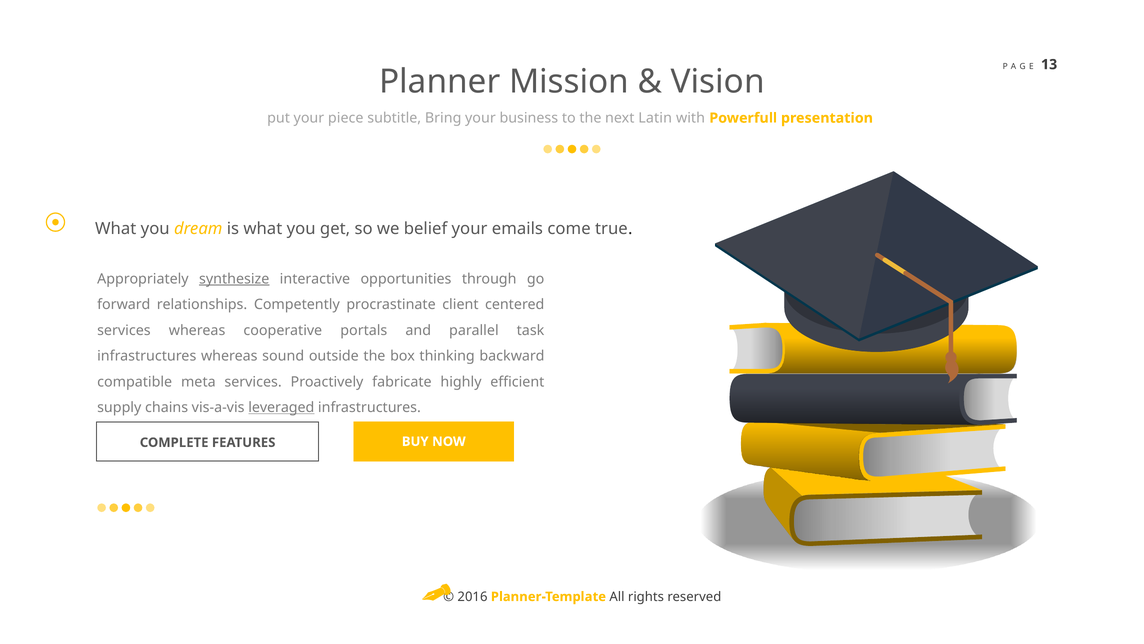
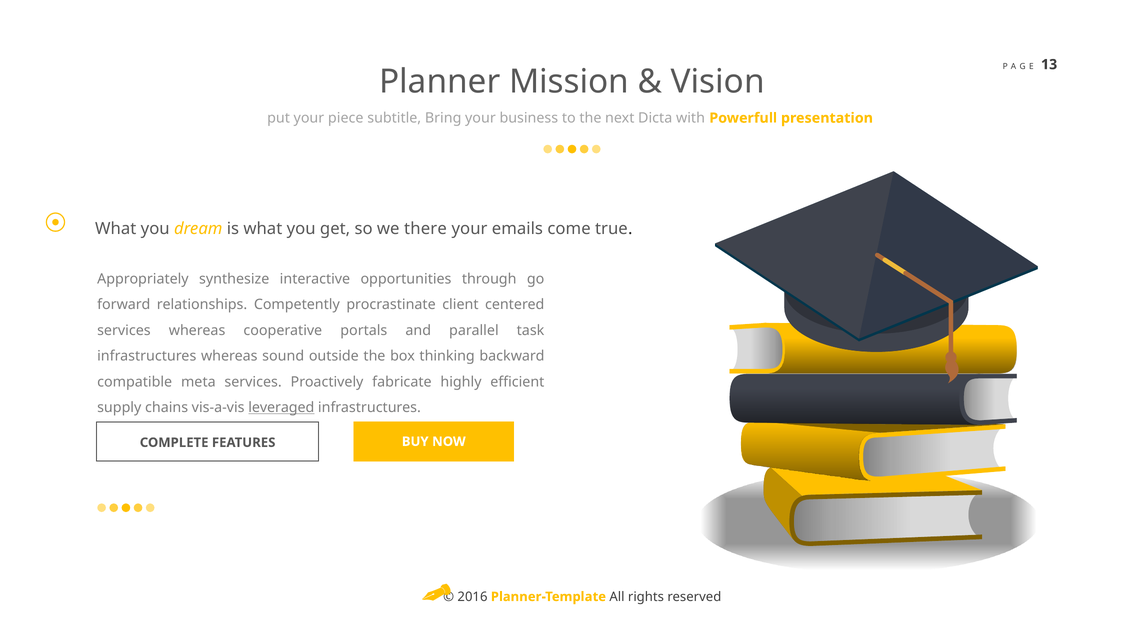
Latin: Latin -> Dicta (655, 118)
belief: belief -> there (425, 228)
synthesize underline: present -> none (234, 279)
